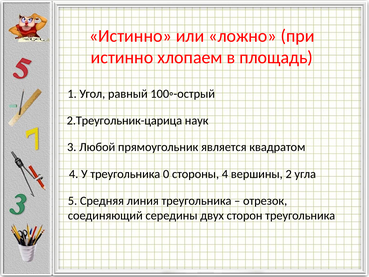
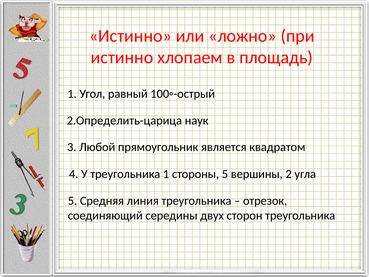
2.Треугольник-царица: 2.Треугольник-царица -> 2.Определить-царица (124, 120)
треугольника 0: 0 -> 1 (166, 174)
стороны 4: 4 -> 5 (225, 174)
